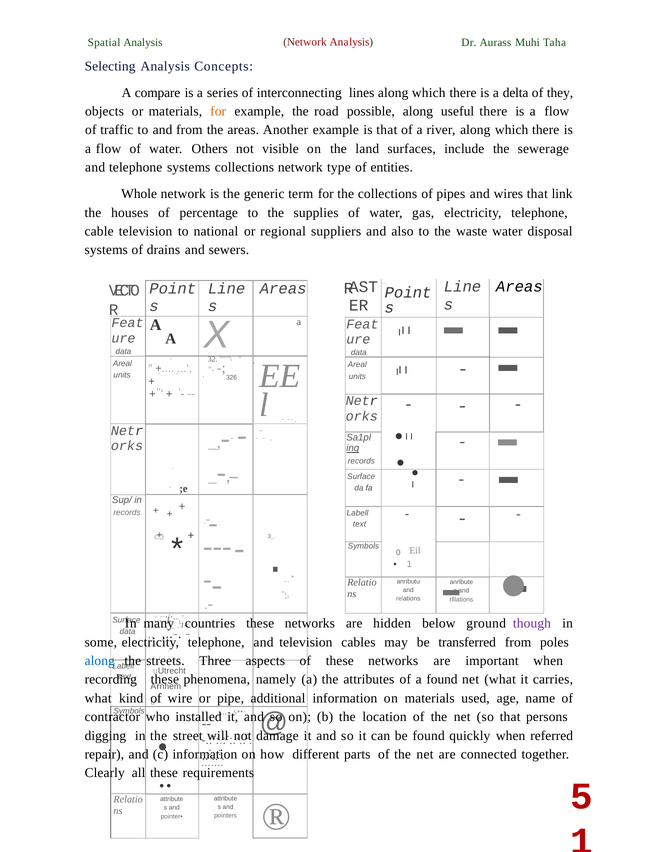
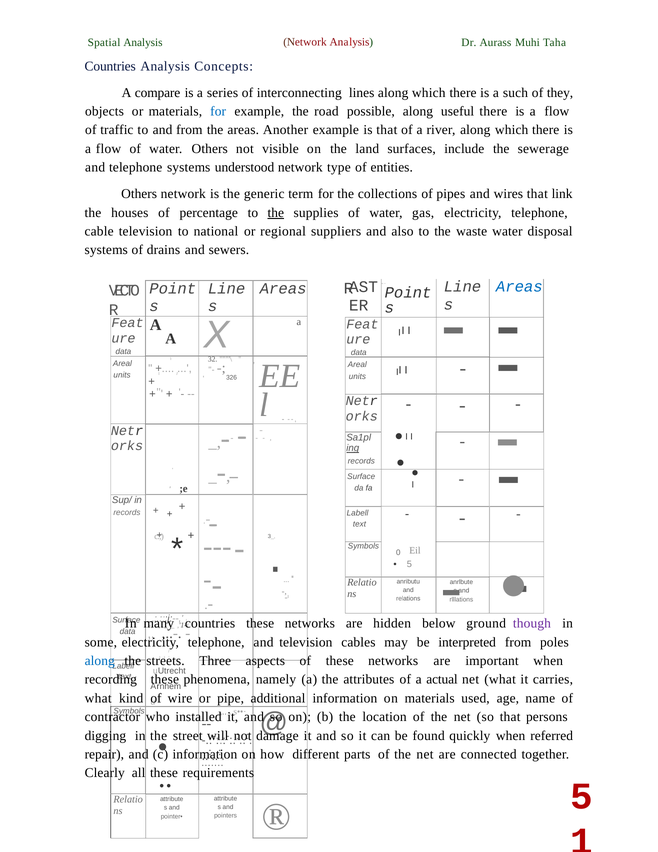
Selecting: Selecting -> Countries (110, 66)
delta: delta -> such (515, 93)
for colour: orange -> blue (218, 111)
systems collections: collections -> understood (245, 167)
Whole: Whole -> Others (139, 194)
the underline: none -> present (276, 212)
Areas colour: black -> blue (519, 287)
1: 1 -> 5 (409, 564)
transferred: transferred -> interpreted (467, 642)
a found: found -> actual (442, 679)
